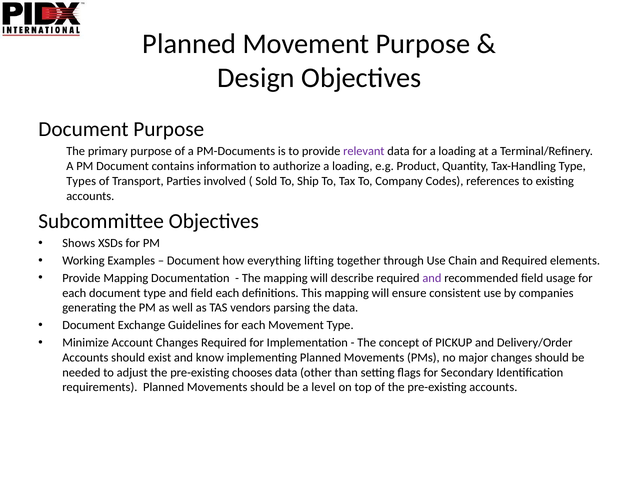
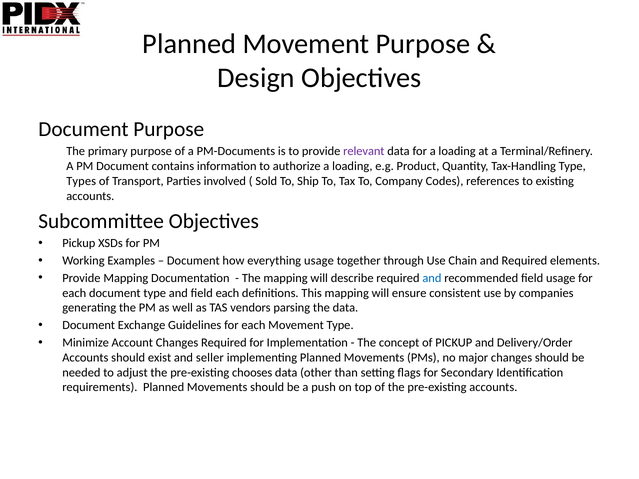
Shows: Shows -> Pickup (79, 243)
everything lifting: lifting -> usage (319, 261)
and colour: purple -> blue (432, 278)
know: know -> seller (210, 358)
level: level -> push (324, 388)
